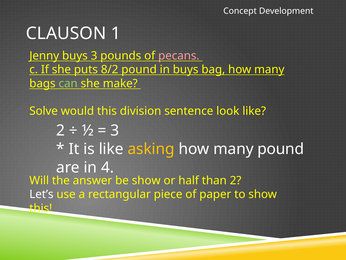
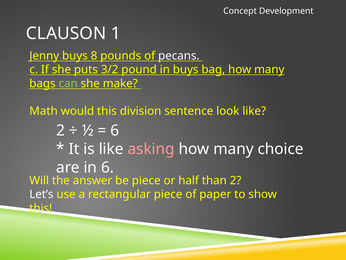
buys 3: 3 -> 8 (94, 56)
pecans colour: pink -> white (179, 56)
8/2: 8/2 -> 3/2 (110, 69)
Solve: Solve -> Math (44, 111)
3: 3 -> 6 (115, 130)
asking colour: yellow -> pink (151, 149)
many pound: pound -> choice (281, 149)
in 4: 4 -> 6 (107, 167)
be show: show -> piece (146, 180)
